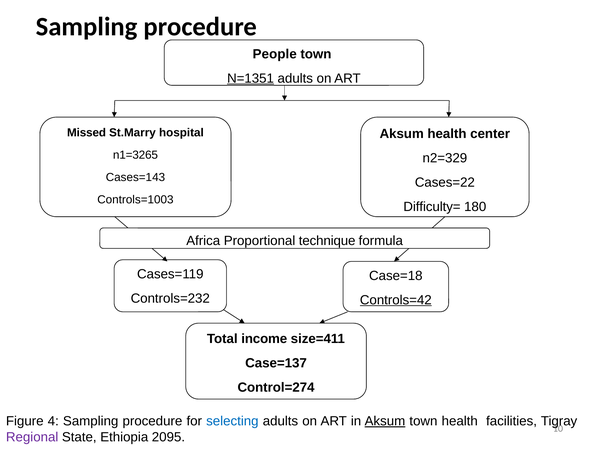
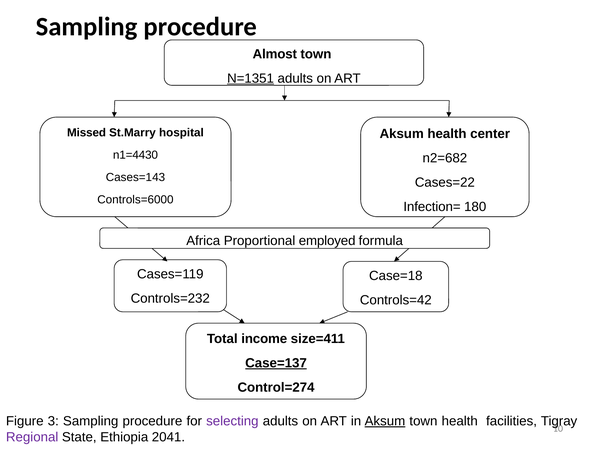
People: People -> Almost (275, 54)
n1=3265: n1=3265 -> n1=4430 (135, 155)
n2=329: n2=329 -> n2=682 (445, 158)
Controls=1003: Controls=1003 -> Controls=6000 (135, 200)
Difficulty=: Difficulty= -> Infection= (432, 207)
technique: technique -> employed (327, 241)
Controls=42 underline: present -> none (396, 300)
Case=137 underline: none -> present (276, 363)
4: 4 -> 3 (53, 421)
selecting colour: blue -> purple (232, 421)
2095: 2095 -> 2041 (168, 437)
